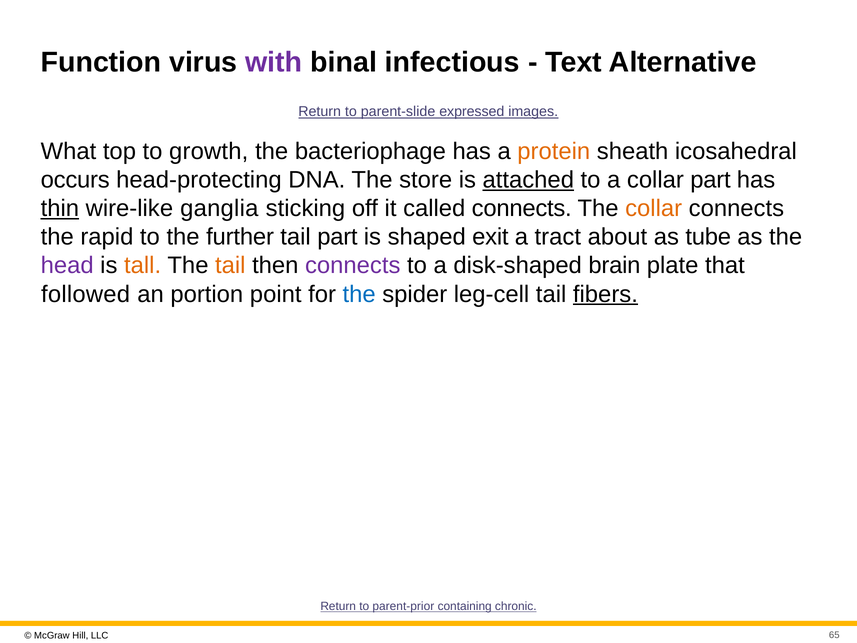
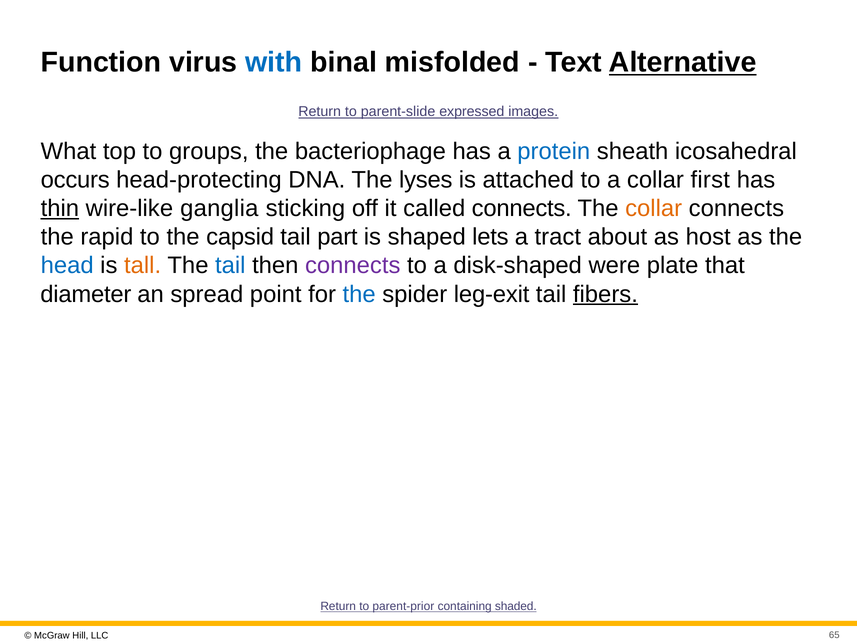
with colour: purple -> blue (274, 62)
infectious: infectious -> misfolded (452, 62)
Alternative underline: none -> present (683, 62)
growth: growth -> groups (209, 151)
protein colour: orange -> blue (554, 151)
store: store -> lyses (426, 180)
attached underline: present -> none (528, 180)
collar part: part -> first (710, 180)
further: further -> capsid (240, 237)
exit: exit -> lets (490, 237)
tube: tube -> host (708, 237)
head colour: purple -> blue (67, 266)
tail colour: orange -> blue (230, 266)
brain: brain -> were (614, 266)
followed: followed -> diameter (86, 294)
portion: portion -> spread (207, 294)
leg-cell: leg-cell -> leg-exit (492, 294)
chronic: chronic -> shaded (516, 606)
